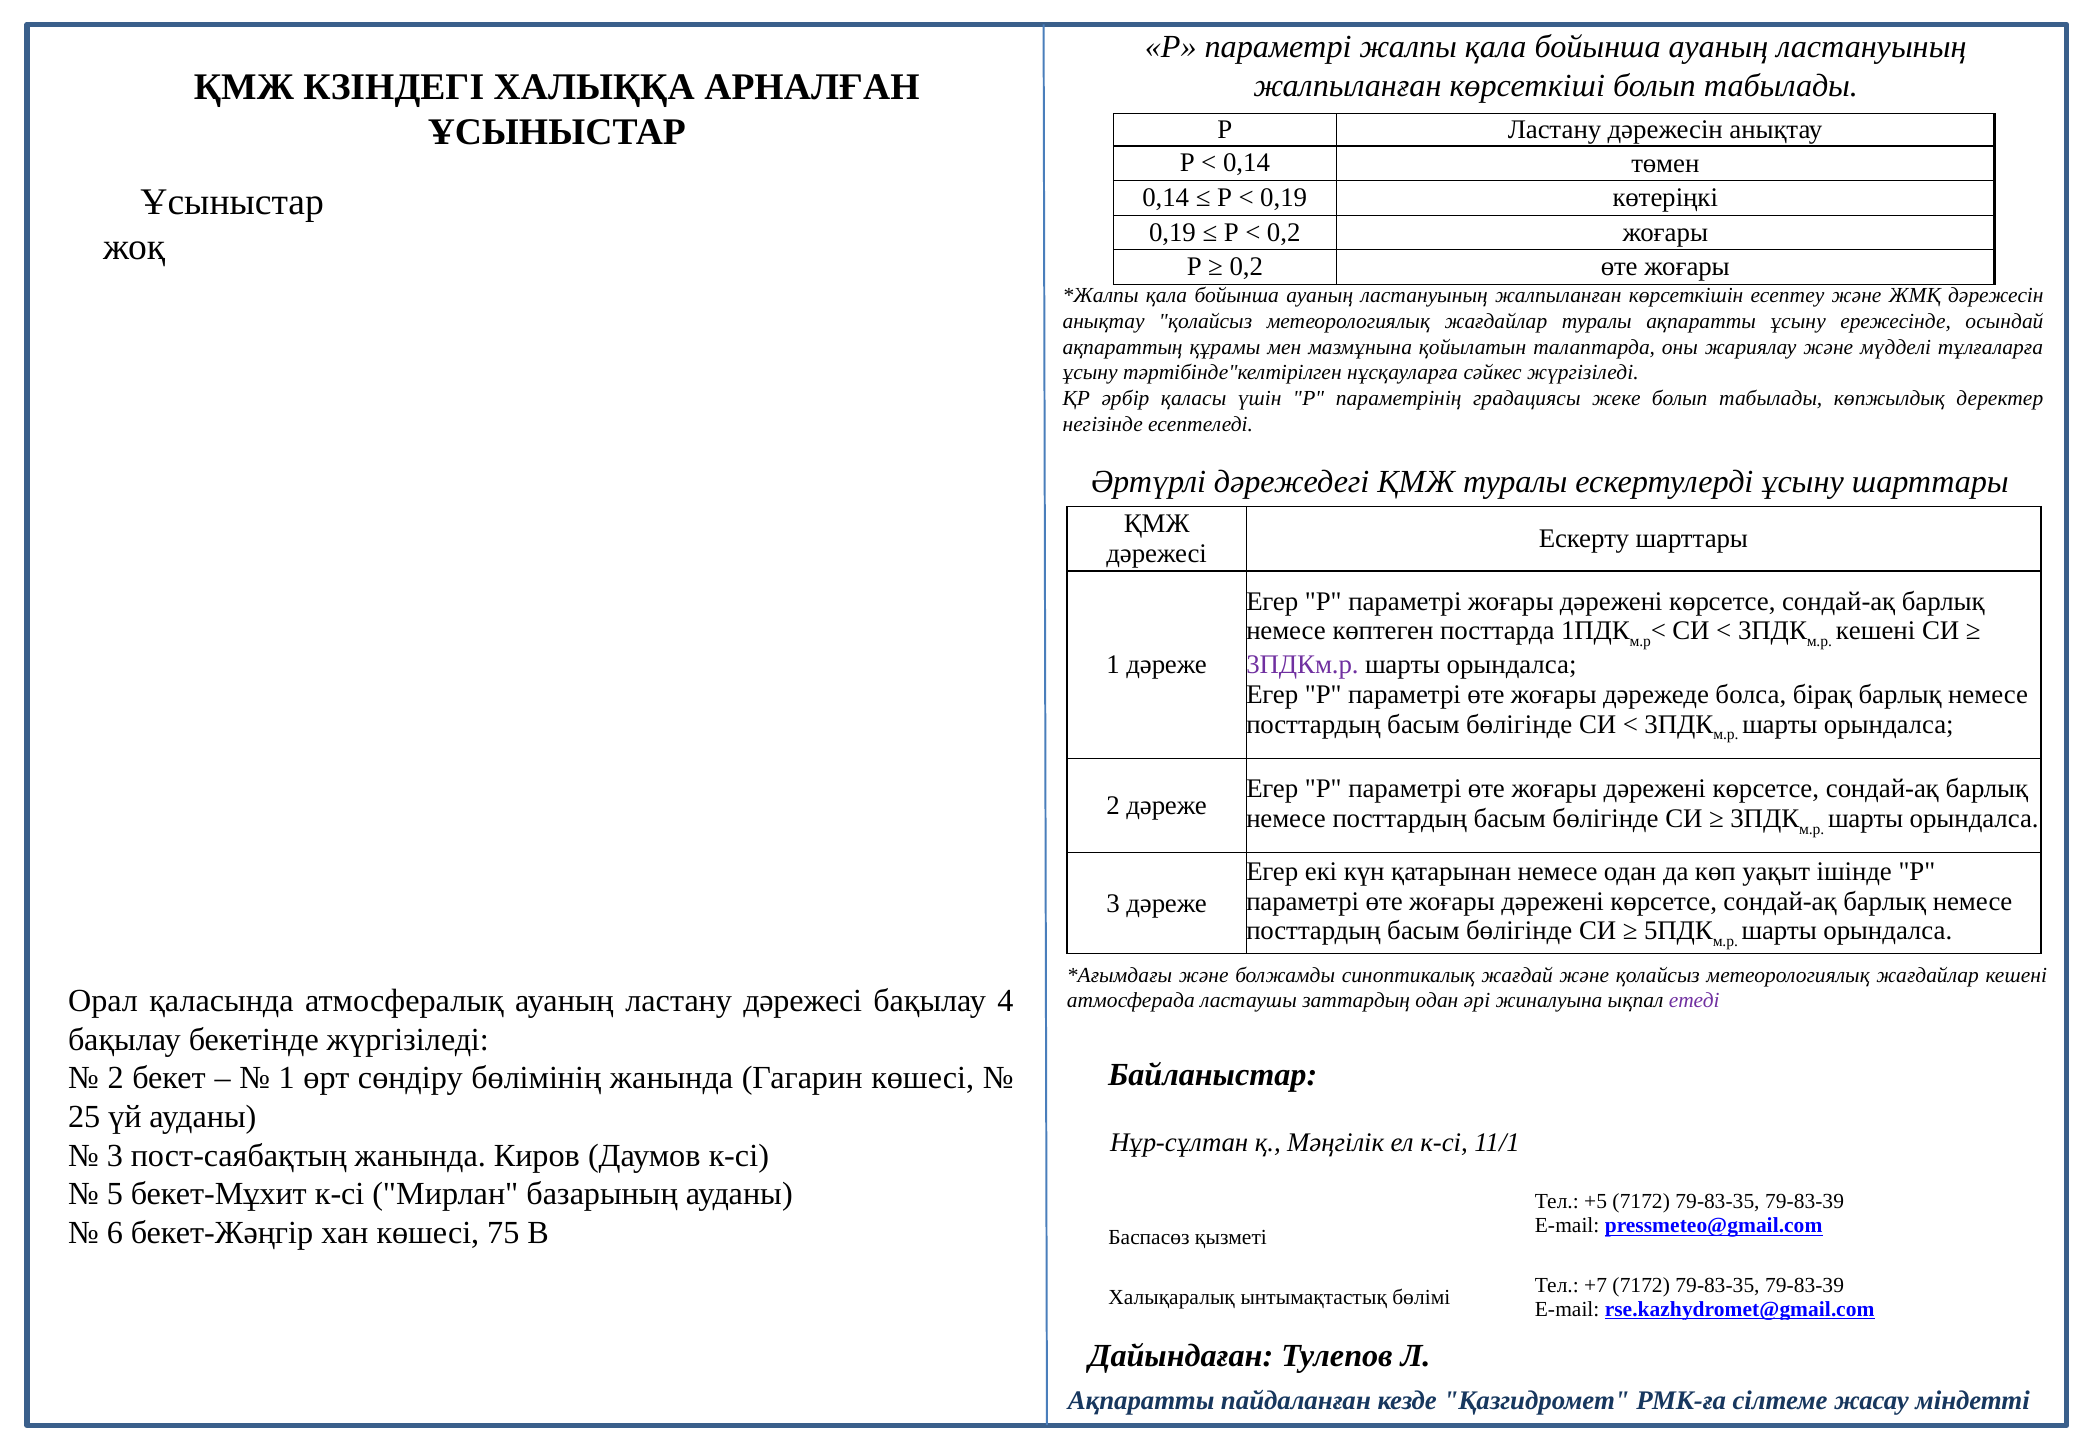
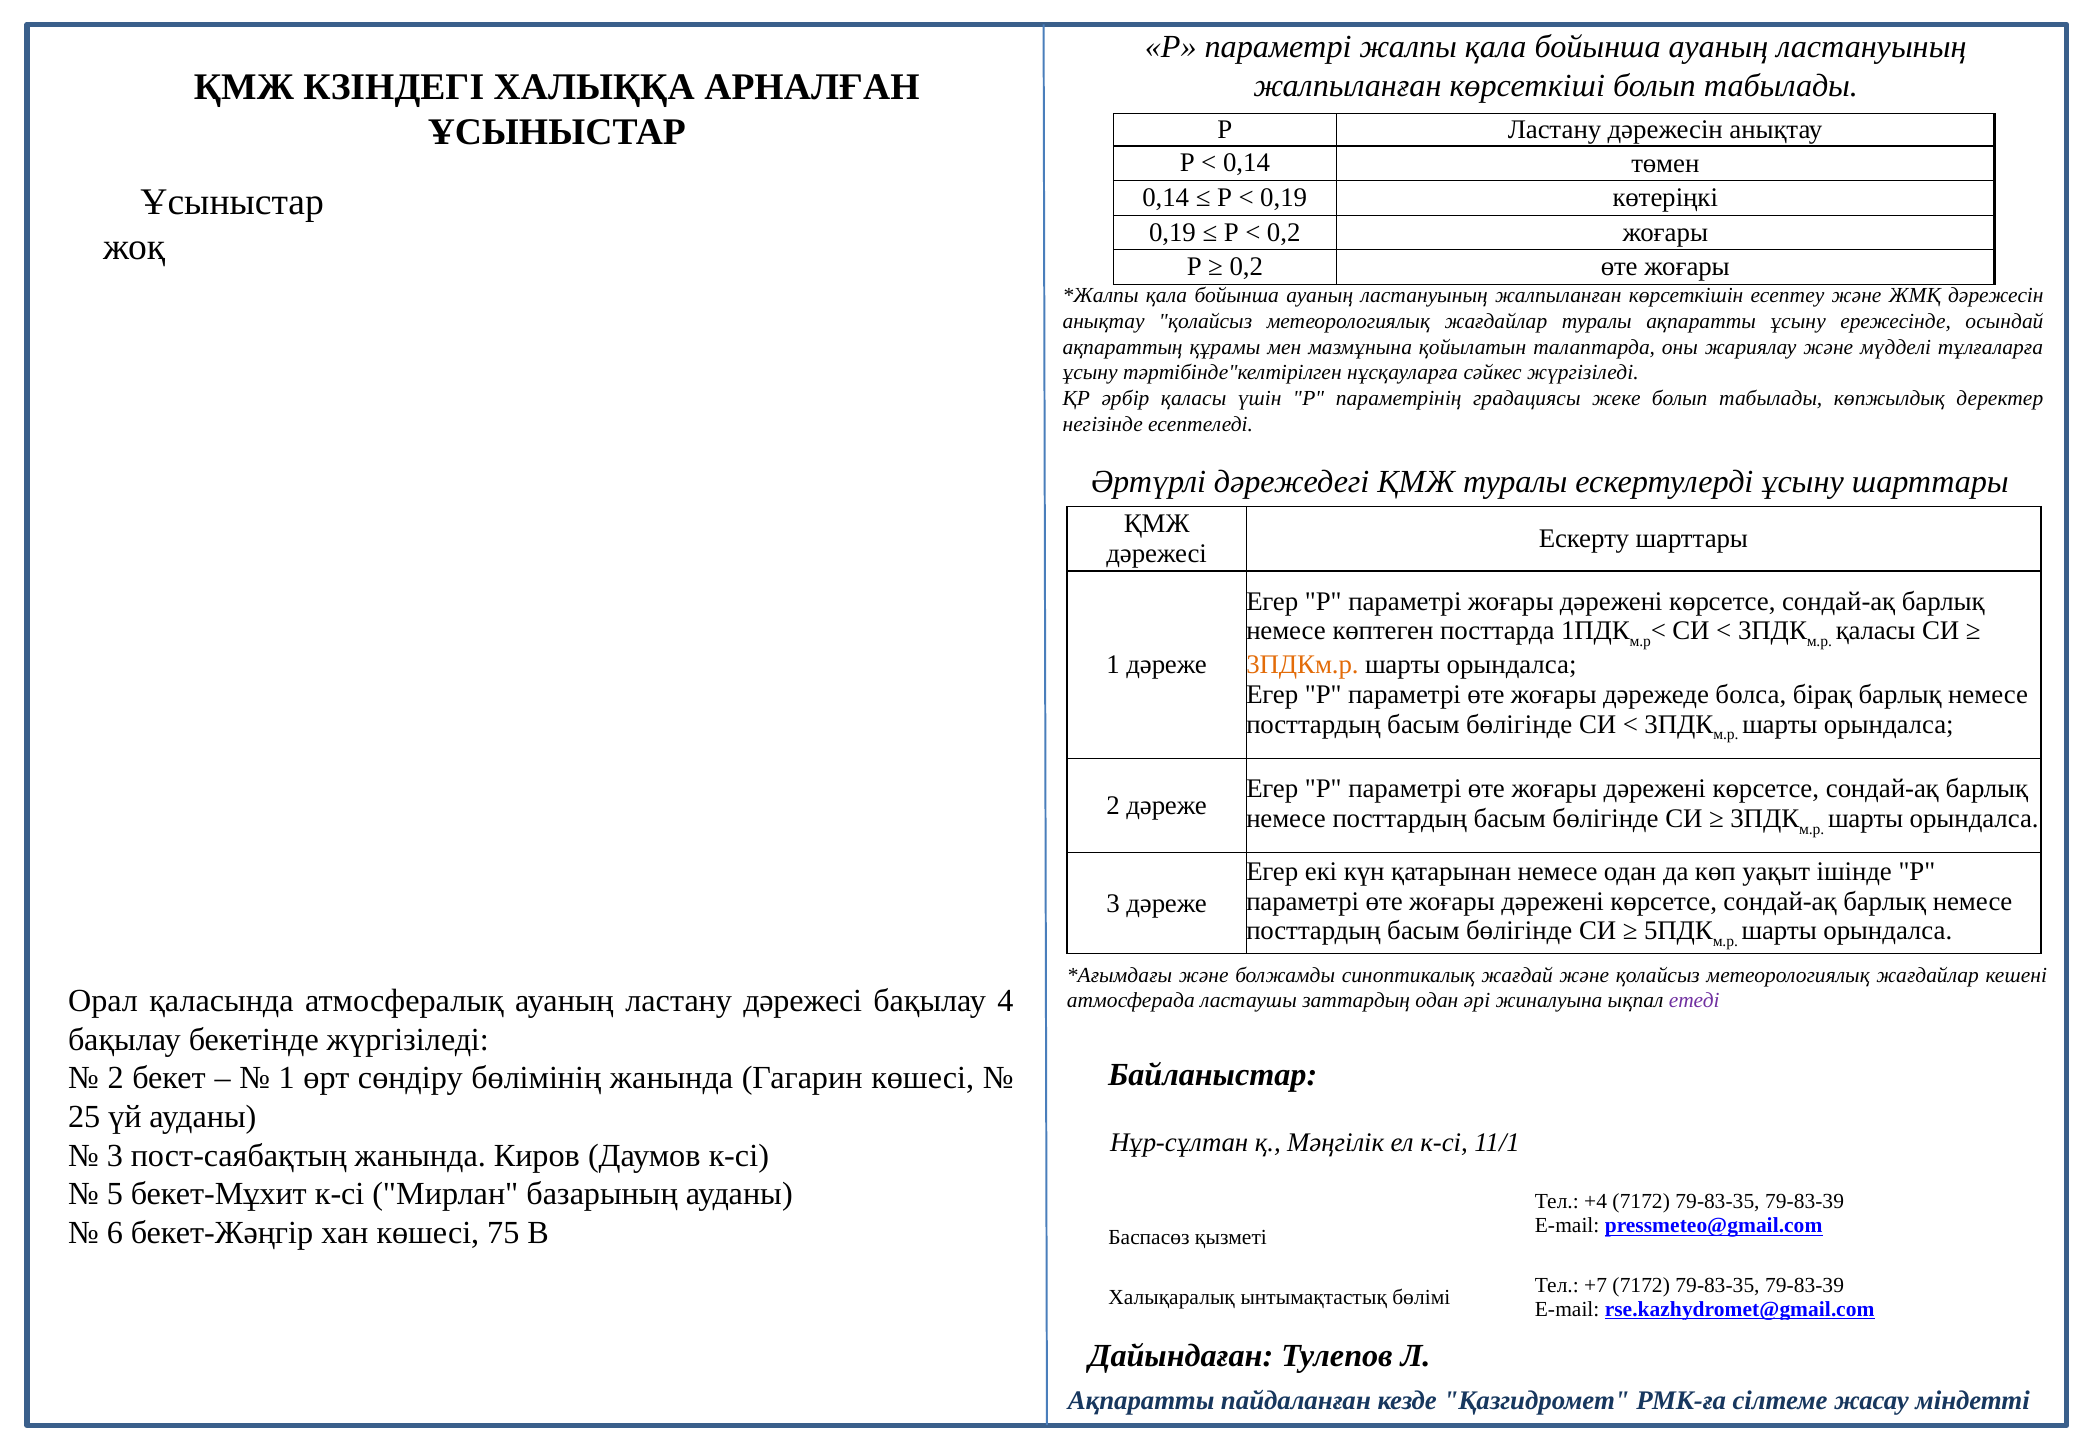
кешені: кешені -> қаласы (1876, 631)
3ПДКм.р colour: purple -> orange (1302, 665)
+5: +5 -> +4 (1596, 1201)
